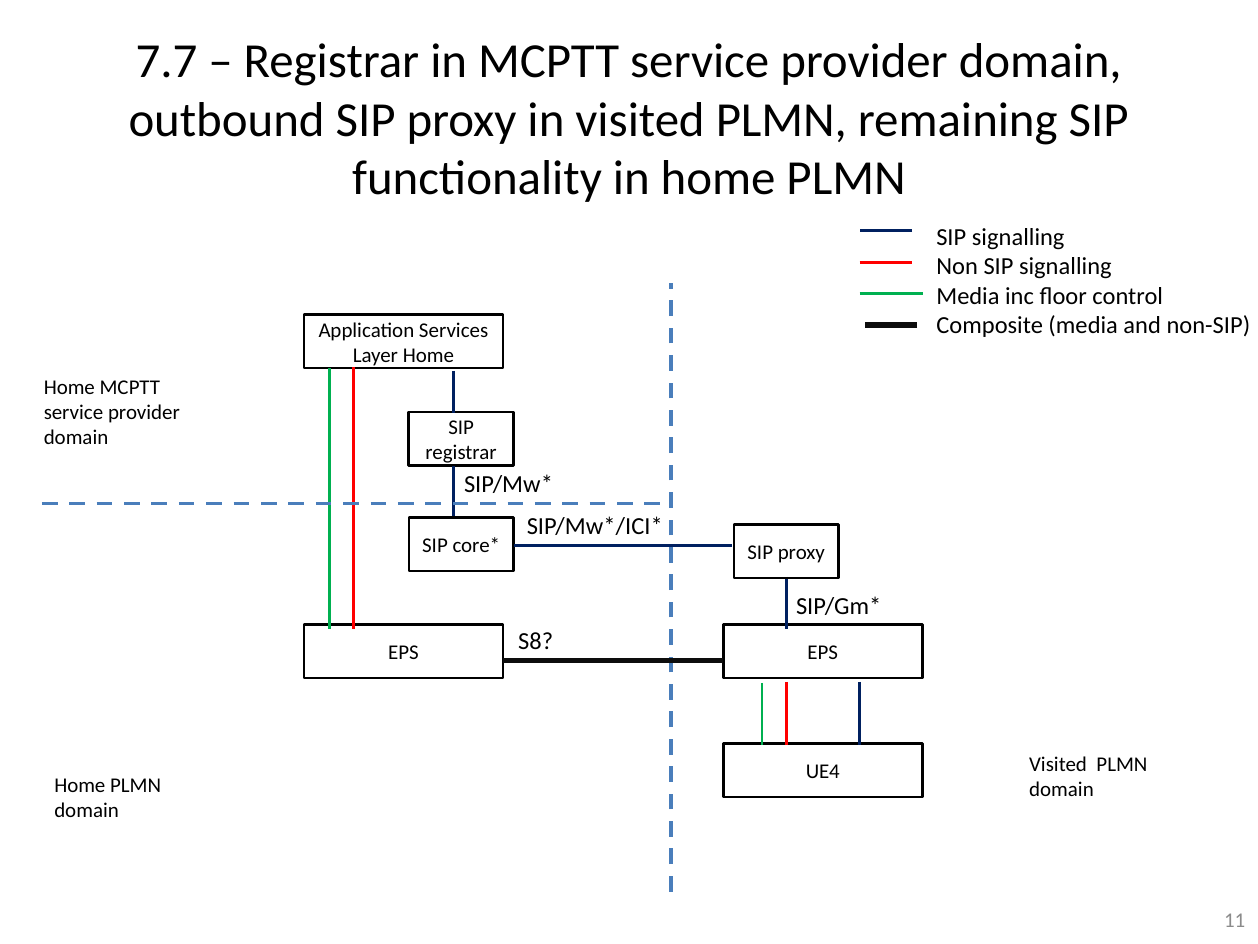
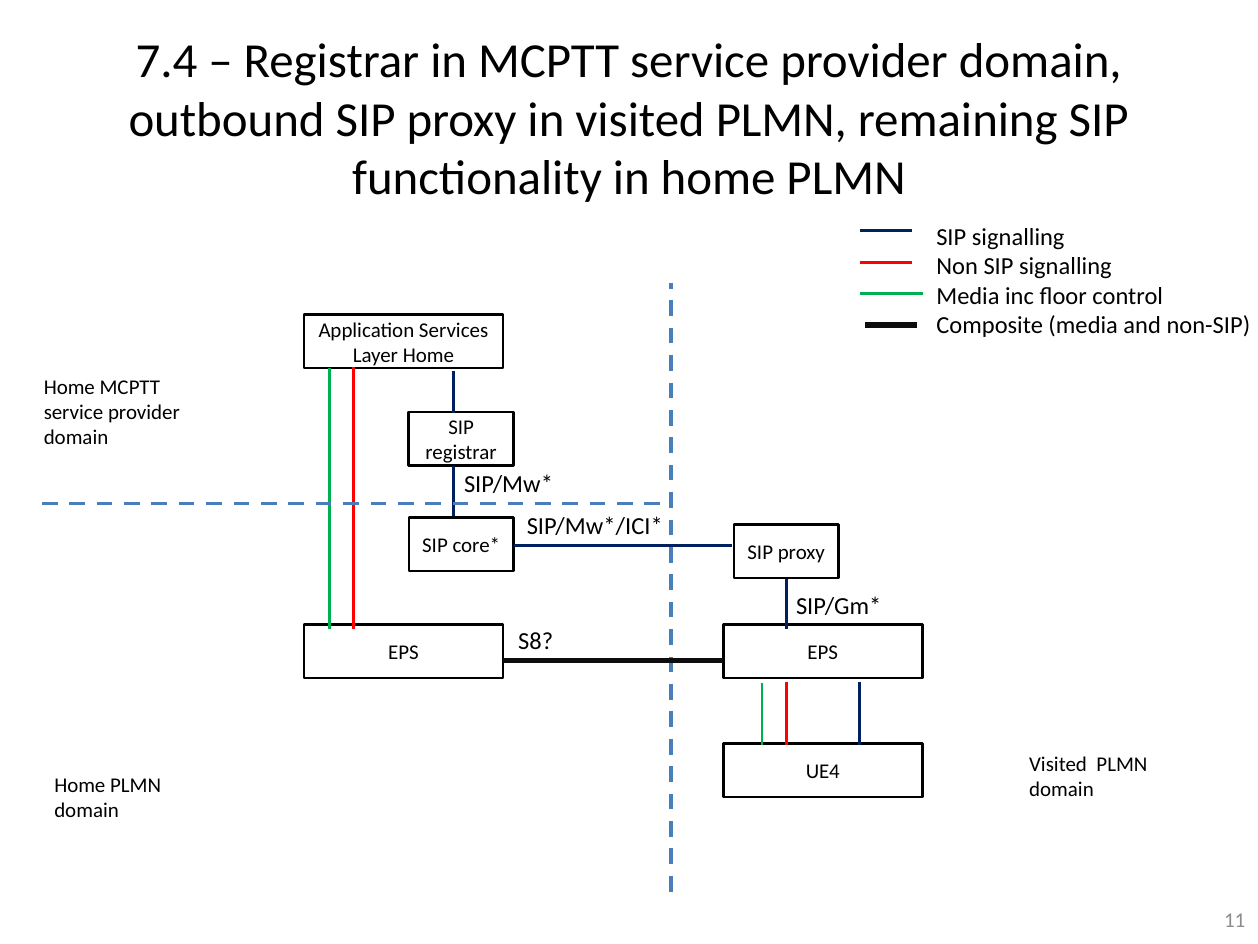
7.7: 7.7 -> 7.4 (167, 61)
